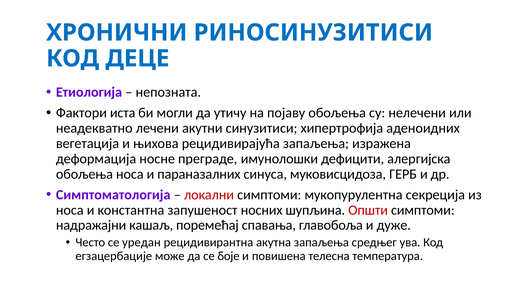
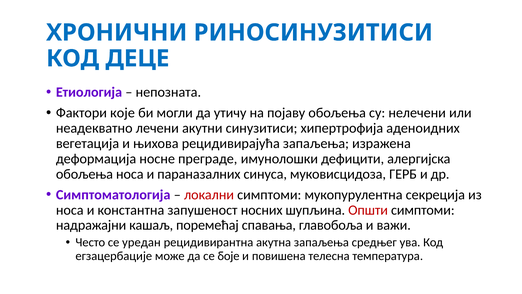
иста: иста -> које (123, 113)
дуже: дуже -> важи (394, 225)
